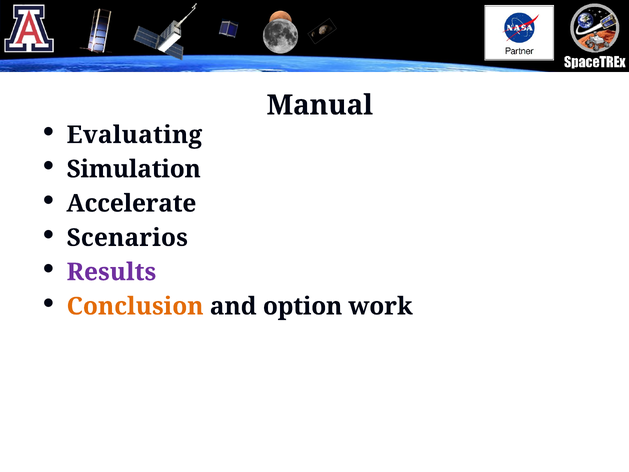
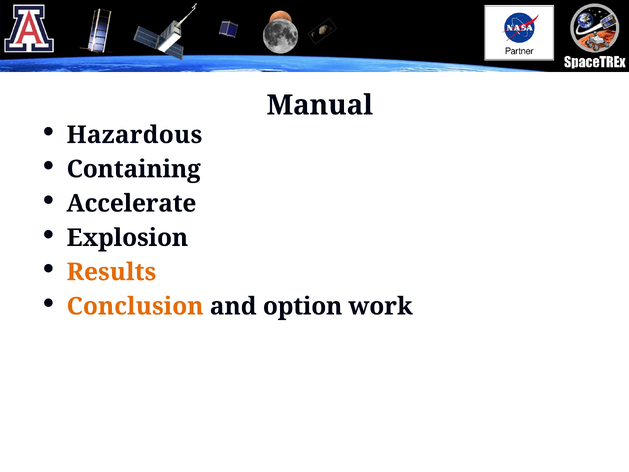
Evaluating: Evaluating -> Hazardous (134, 135)
Simulation: Simulation -> Containing (134, 169)
Scenarios: Scenarios -> Explosion (127, 238)
Results colour: purple -> orange (111, 272)
